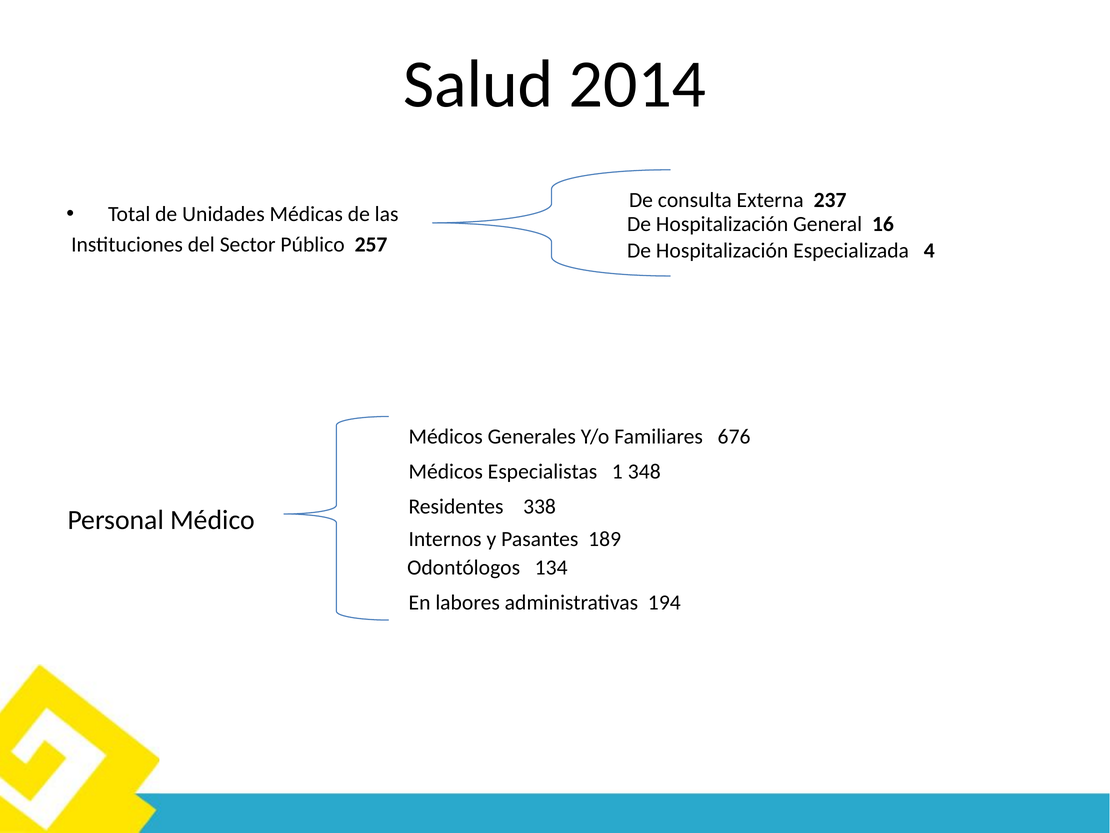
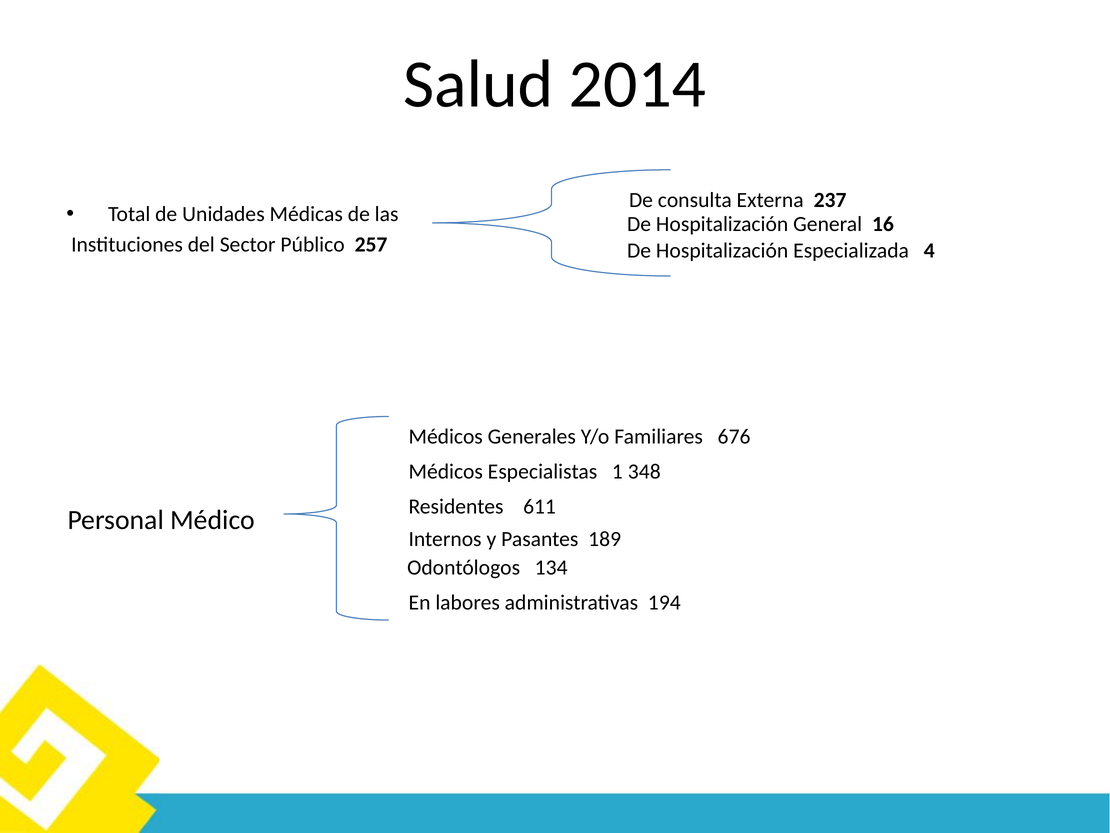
338: 338 -> 611 (540, 506)
